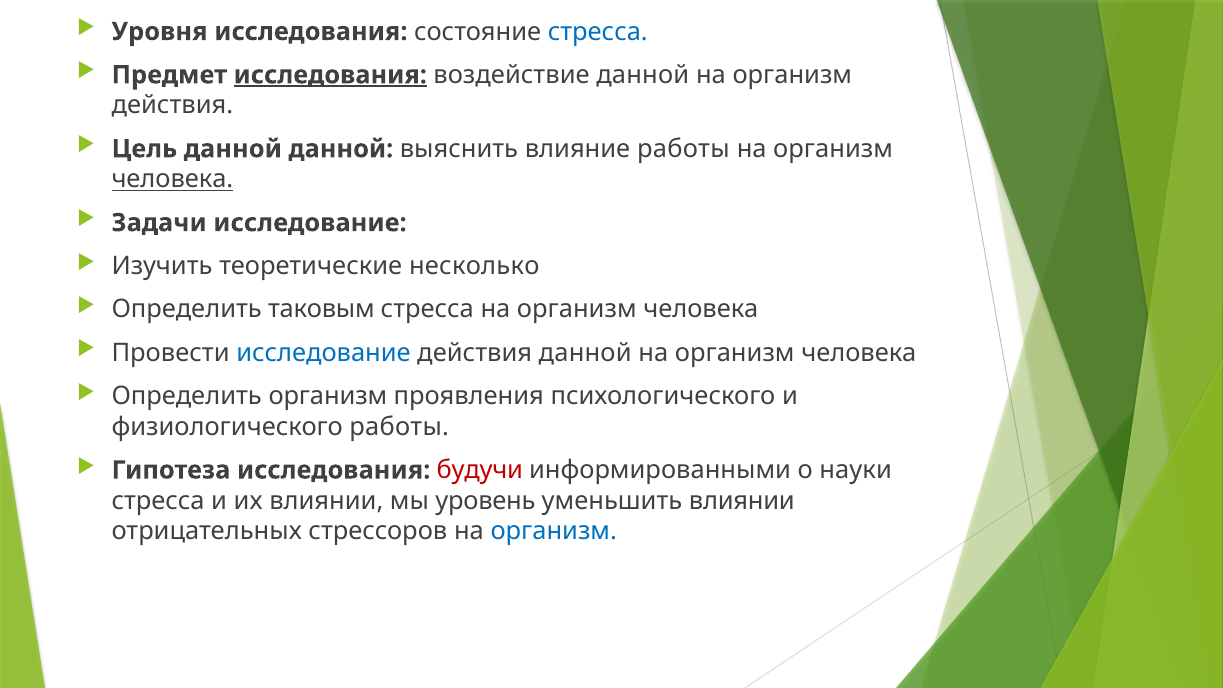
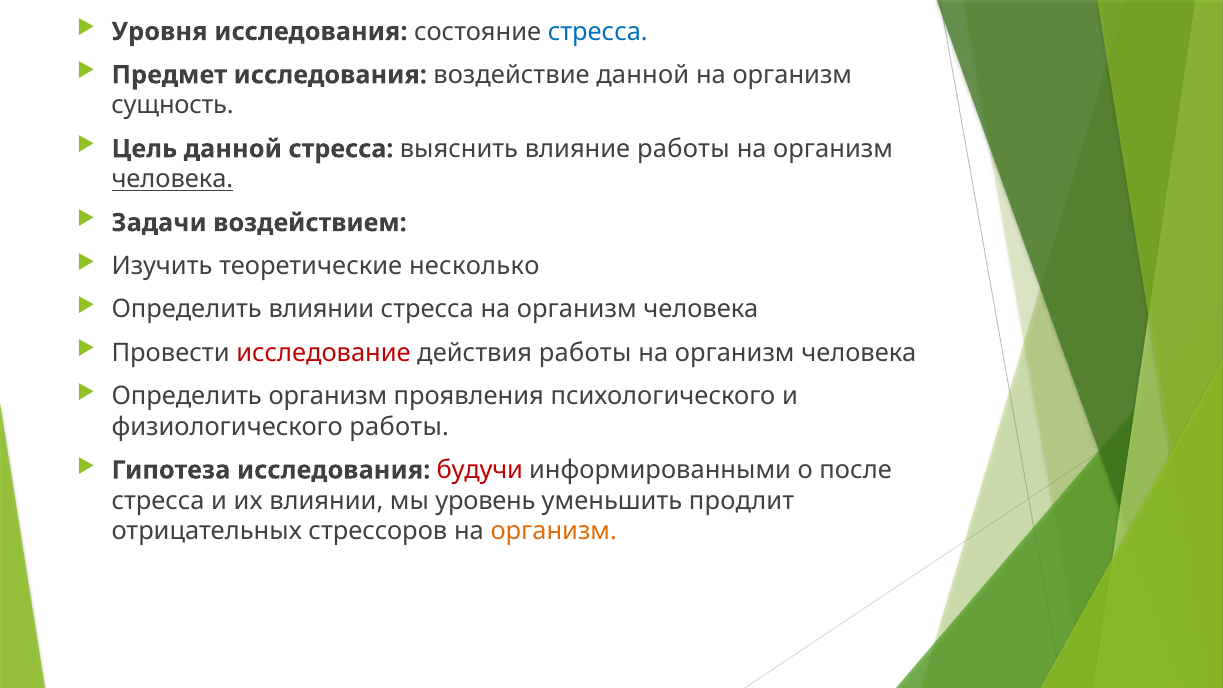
исследования underline: present -> none (330, 75)
действия: действия -> сущность (173, 106)
данной данной: данной -> стресса (341, 149)
Задачи исследование: исследование -> воздействием (310, 223)
Определить таковым: таковым -> влиянии (321, 309)
исследование colour: blue -> red (323, 353)
действия данной: данной -> работы (585, 353)
науки: науки -> после (856, 470)
уменьшить влиянии: влиянии -> продлит (742, 501)
организм colour: blue -> orange (554, 531)
